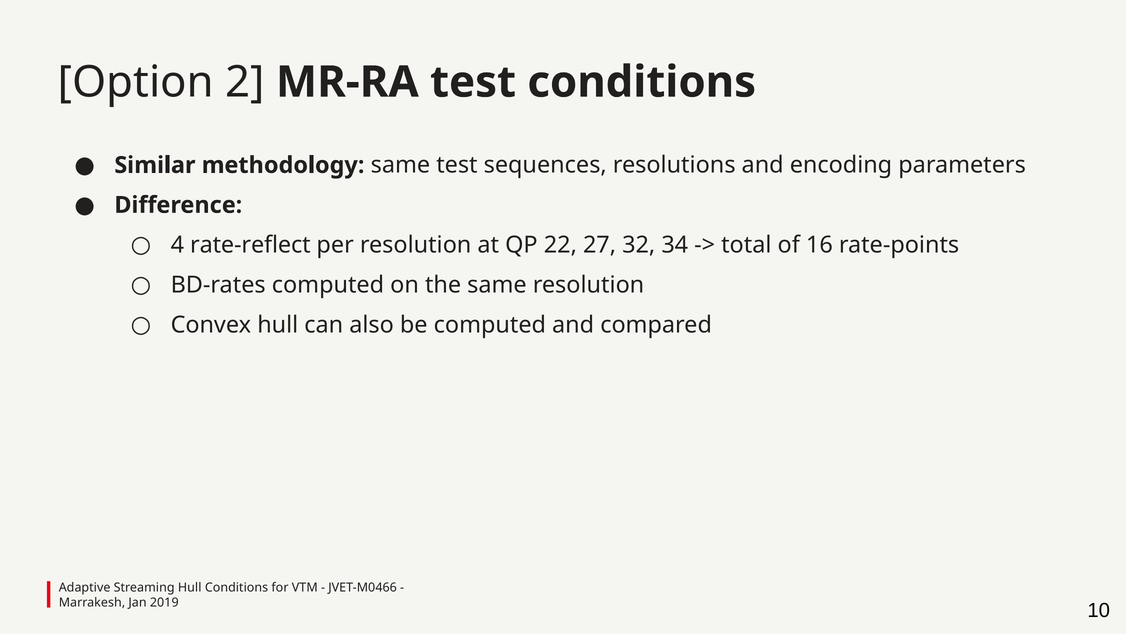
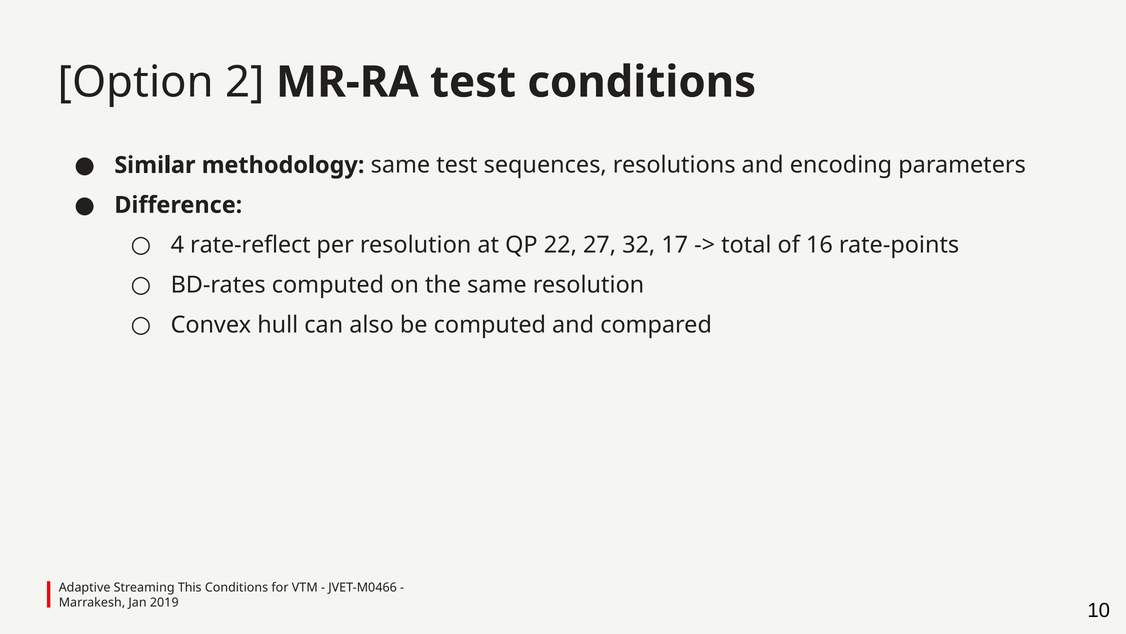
34: 34 -> 17 (675, 245)
Streaming Hull: Hull -> This (190, 587)
